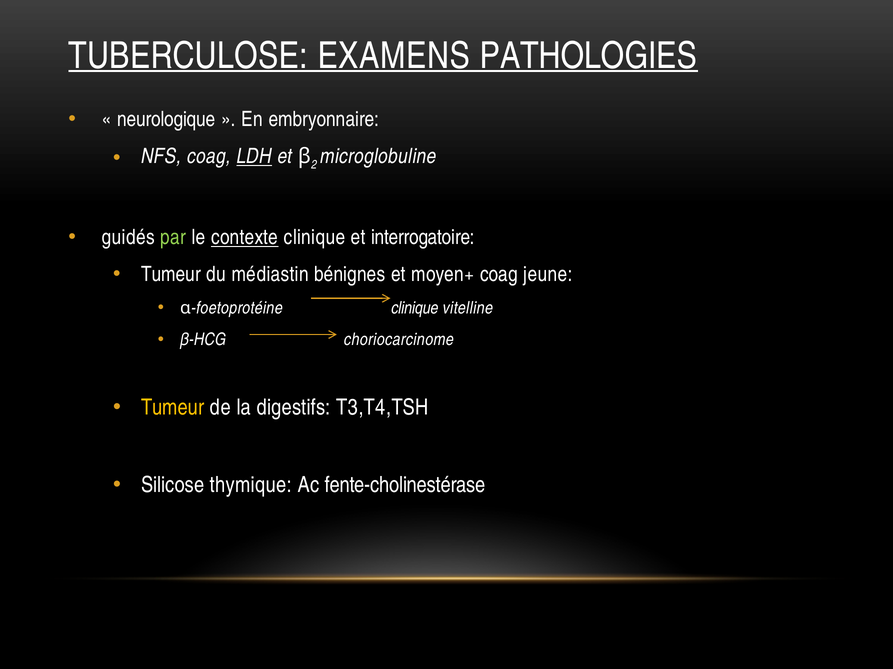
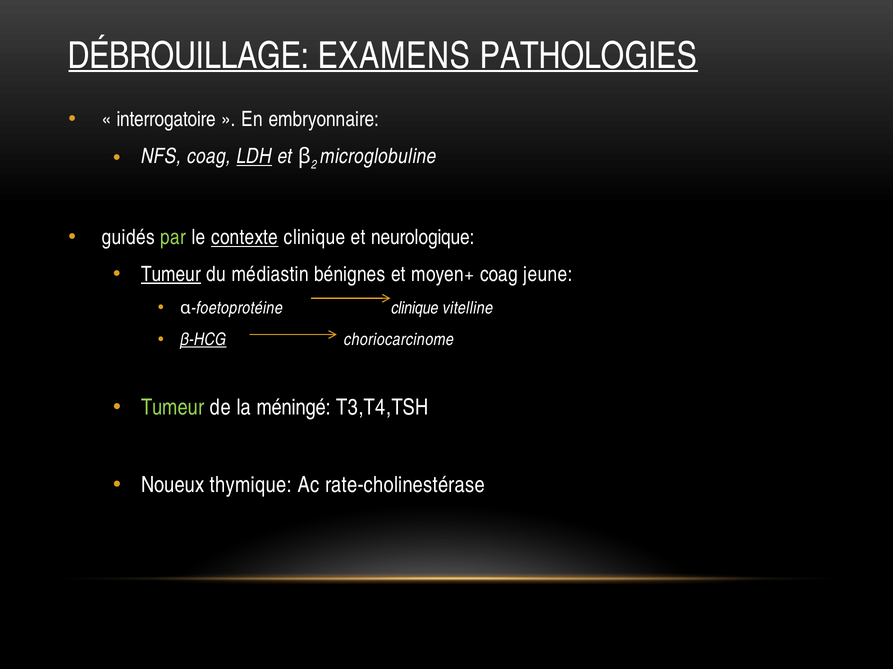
TUBERCULOSE: TUBERCULOSE -> DÉBROUILLAGE (188, 56)
neurologique: neurologique -> interrogatoire (166, 120)
interrogatoire: interrogatoire -> neurologique (423, 238)
Tumeur underline: none -> present (171, 275)
β-HCG underline: none -> present (203, 340)
Tumeur colour: yellow -> light green (173, 408)
digestifs: digestifs -> méningé (294, 408)
Silicose: Silicose -> Noueux (173, 485)
fente-cholinestérase: fente-cholinestérase -> rate-cholinestérase (405, 485)
